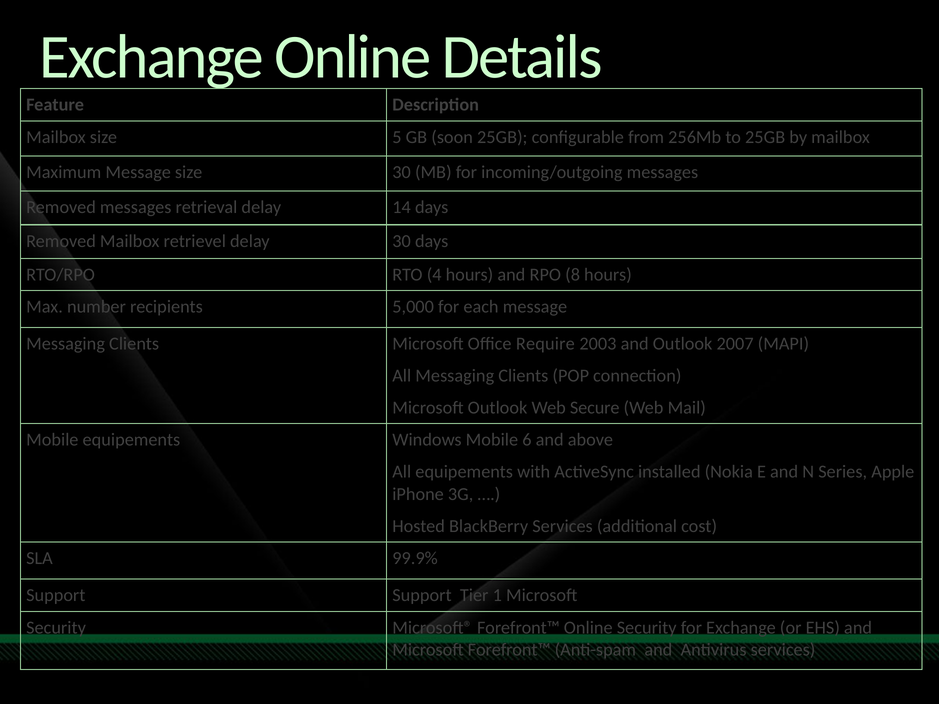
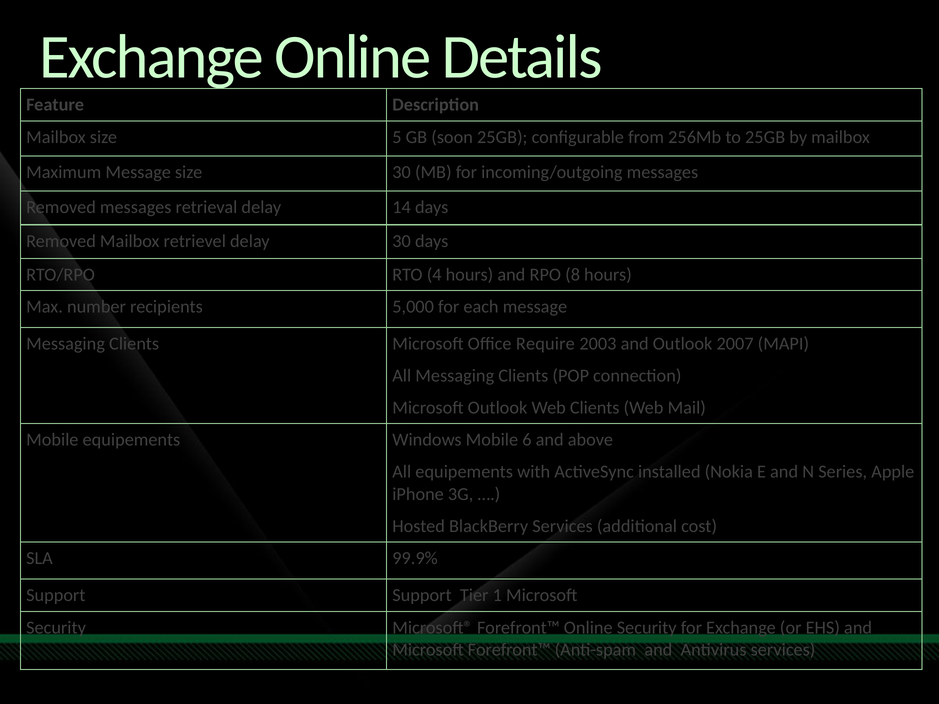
Web Secure: Secure -> Clients (595, 408)
